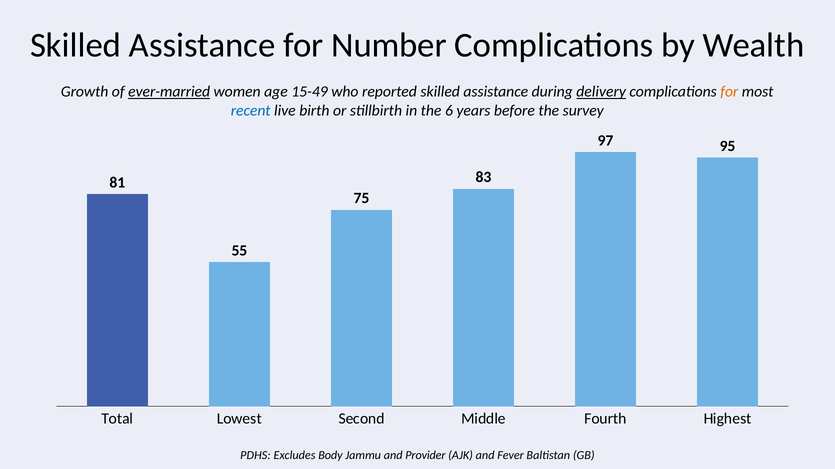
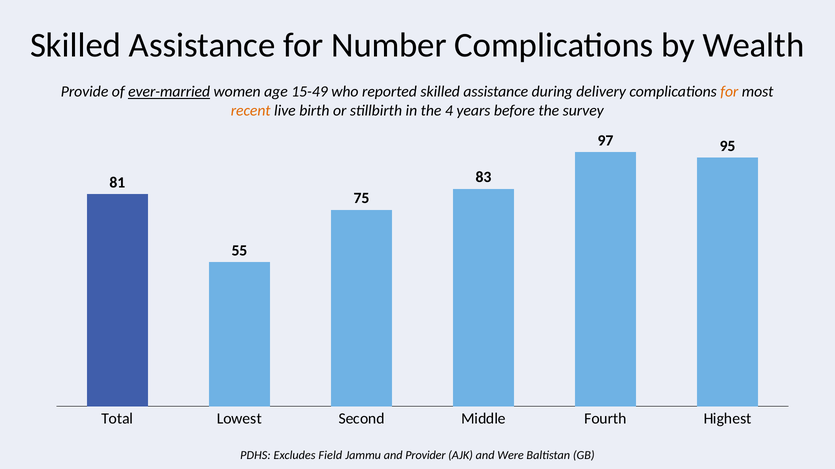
Growth: Growth -> Provide (85, 92)
delivery underline: present -> none (601, 92)
recent colour: blue -> orange (251, 111)
6: 6 -> 4 (449, 111)
Body: Body -> Field (330, 456)
Fever: Fever -> Were (511, 456)
